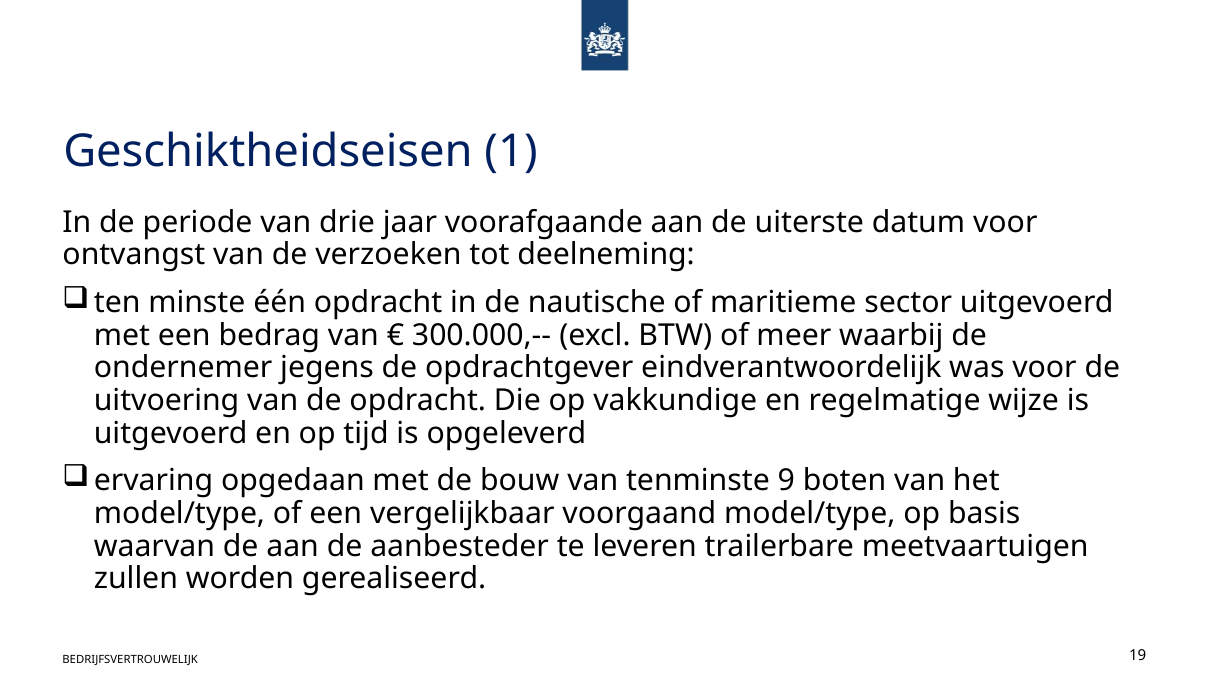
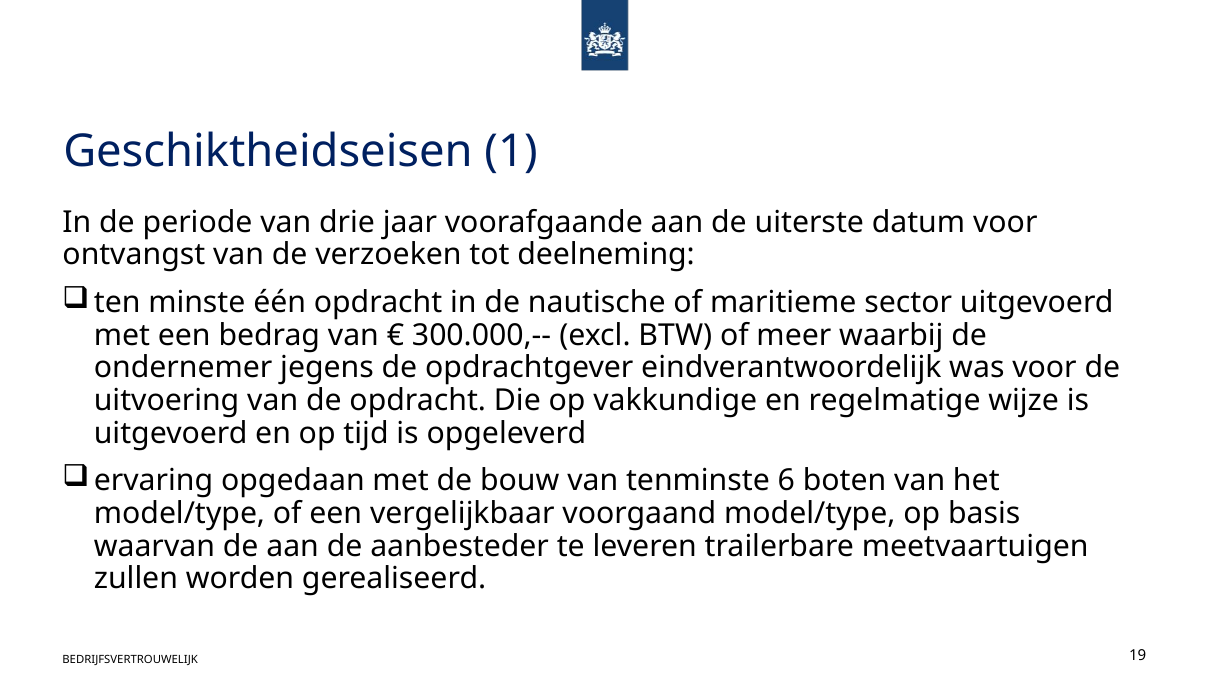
9: 9 -> 6 (786, 481)
